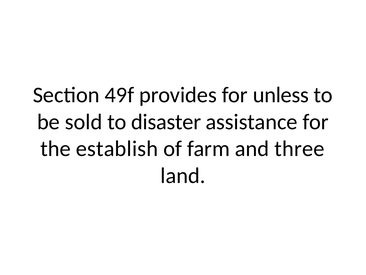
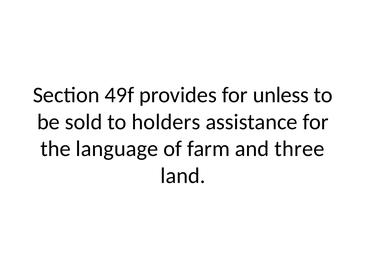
disaster: disaster -> holders (166, 122)
establish: establish -> language (117, 149)
